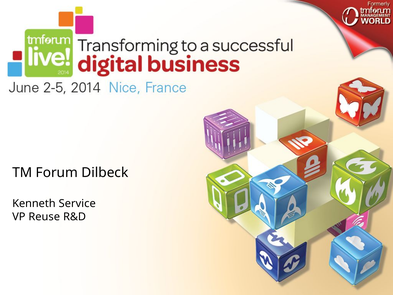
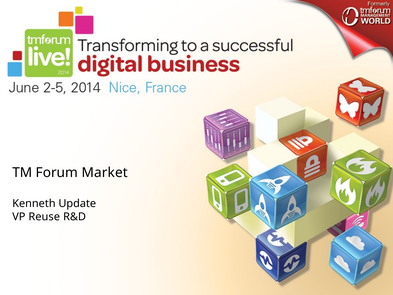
Dilbeck: Dilbeck -> Market (105, 173)
Service: Service -> Update (77, 203)
